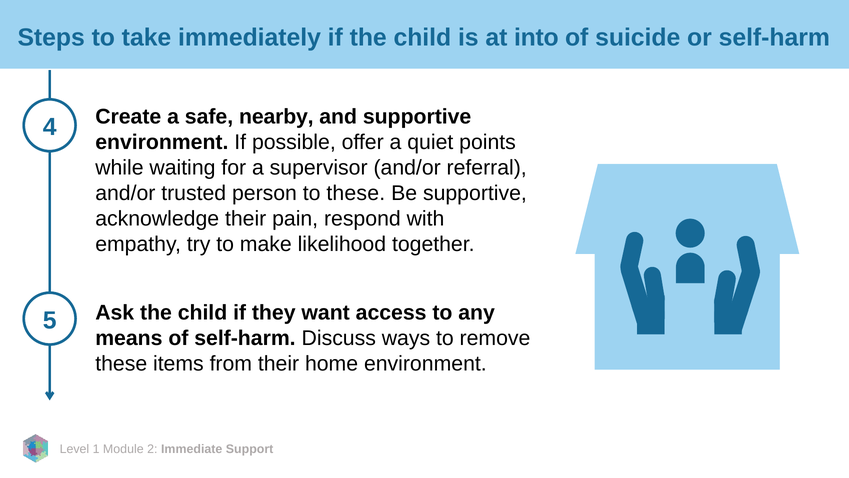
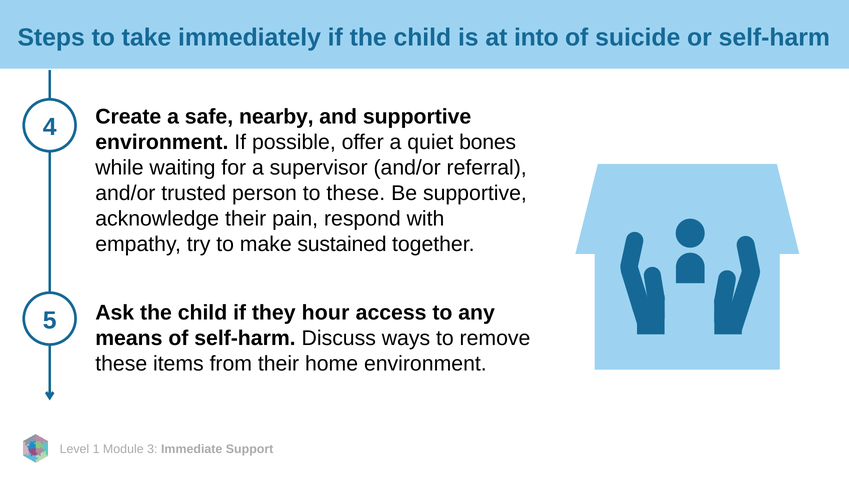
points: points -> bones (488, 142)
likelihood: likelihood -> sustained (342, 244)
want: want -> hour (326, 313)
2: 2 -> 3 (152, 449)
